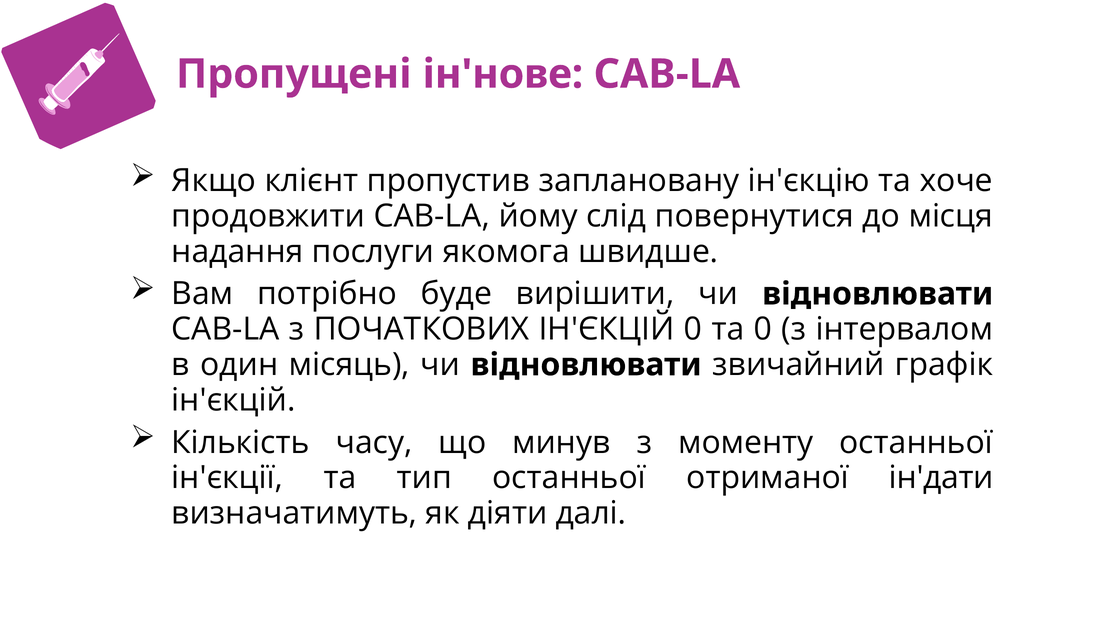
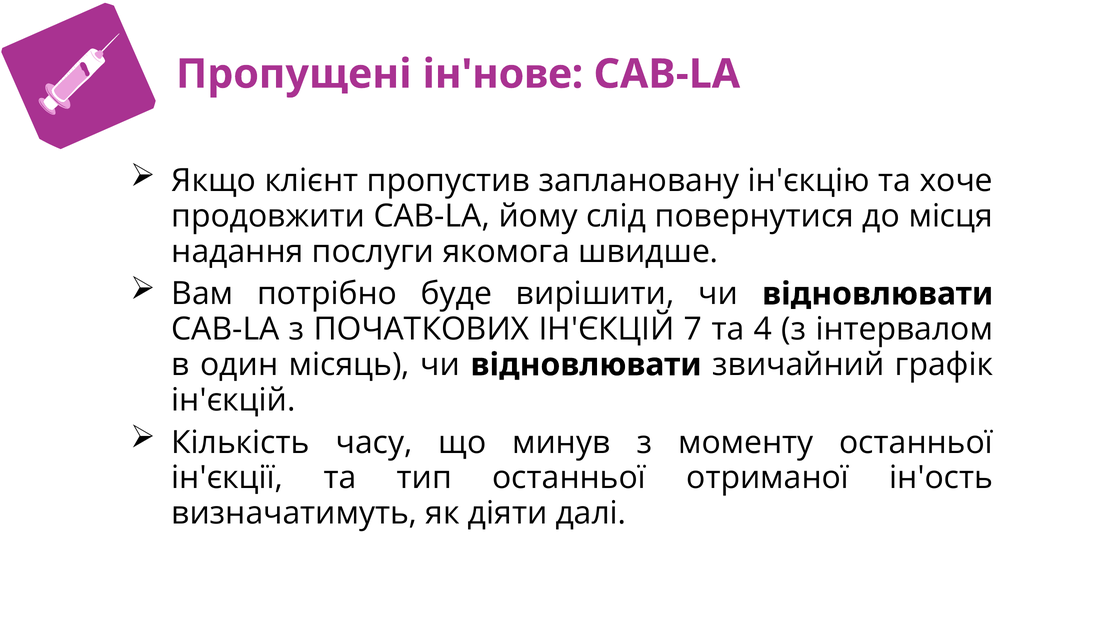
ІН'ЄКЦІЙ 0: 0 -> 7 (693, 329)
та 0: 0 -> 4 (763, 329)
ін'дати: ін'дати -> ін'ость (941, 477)
